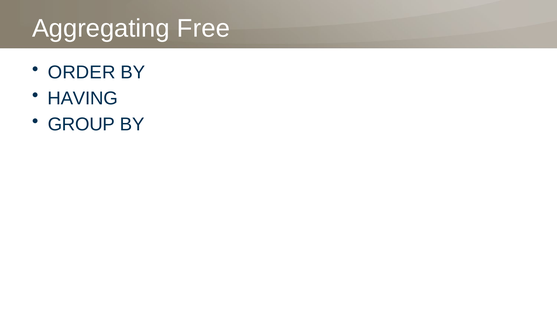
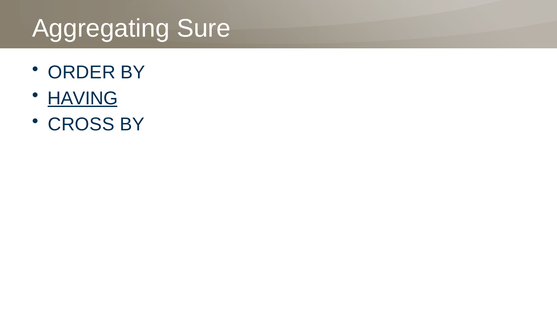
Free: Free -> Sure (204, 28)
HAVING underline: none -> present (83, 98)
GROUP: GROUP -> CROSS (81, 124)
